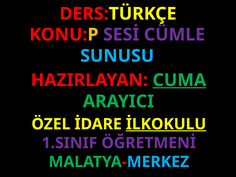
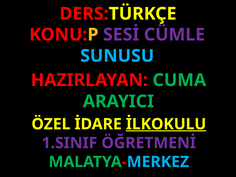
CUMA underline: present -> none (179, 80)
